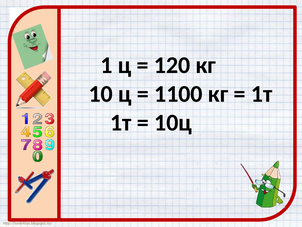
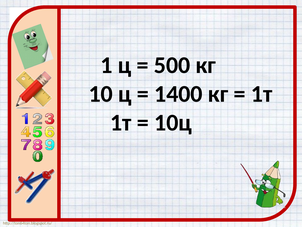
120: 120 -> 500 (172, 65)
1100: 1100 -> 1400 (178, 94)
